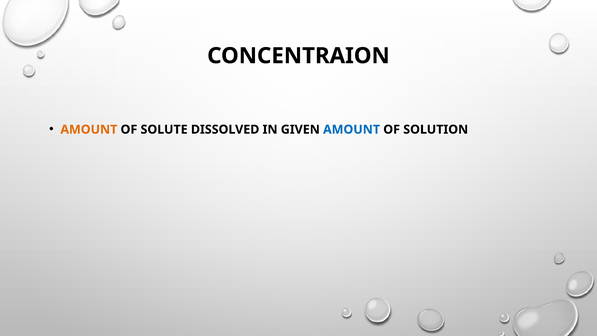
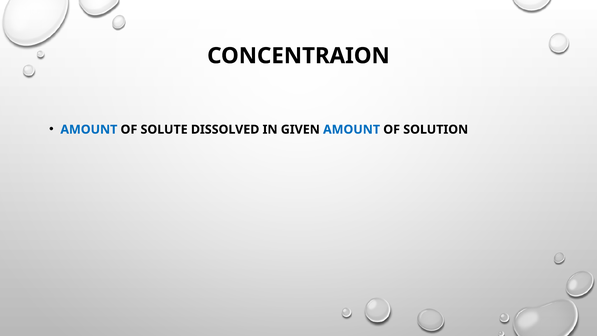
AMOUNT colour: orange -> blue (89, 129)
